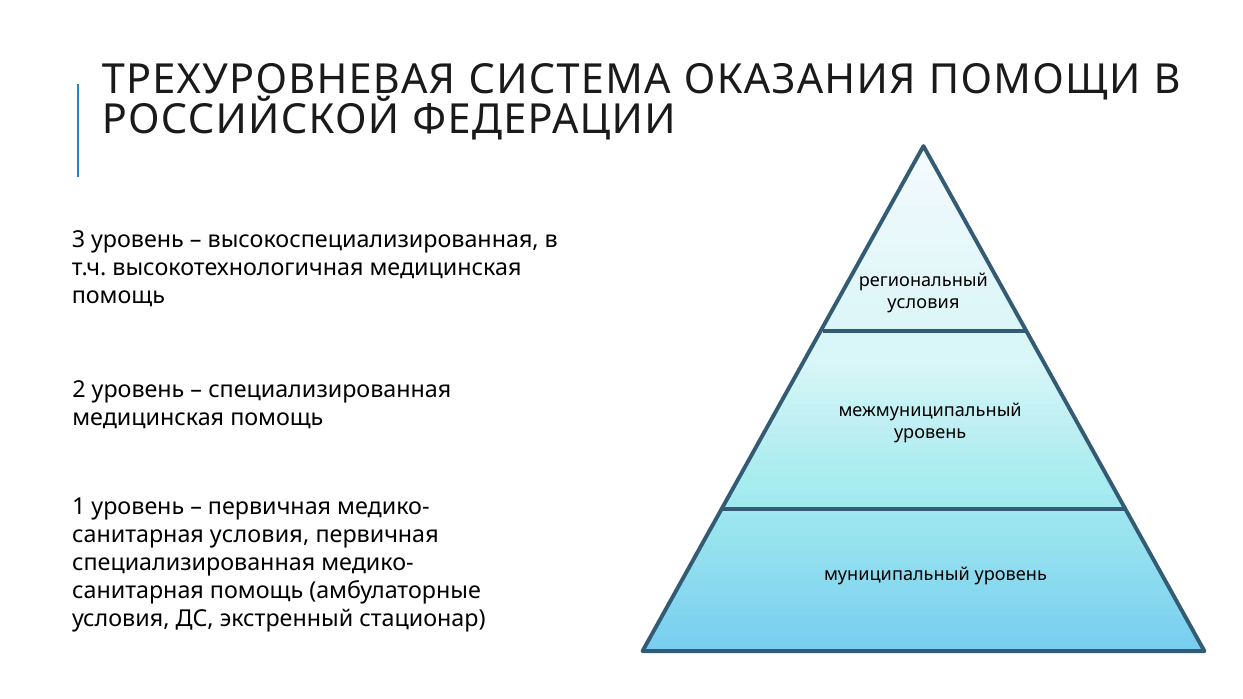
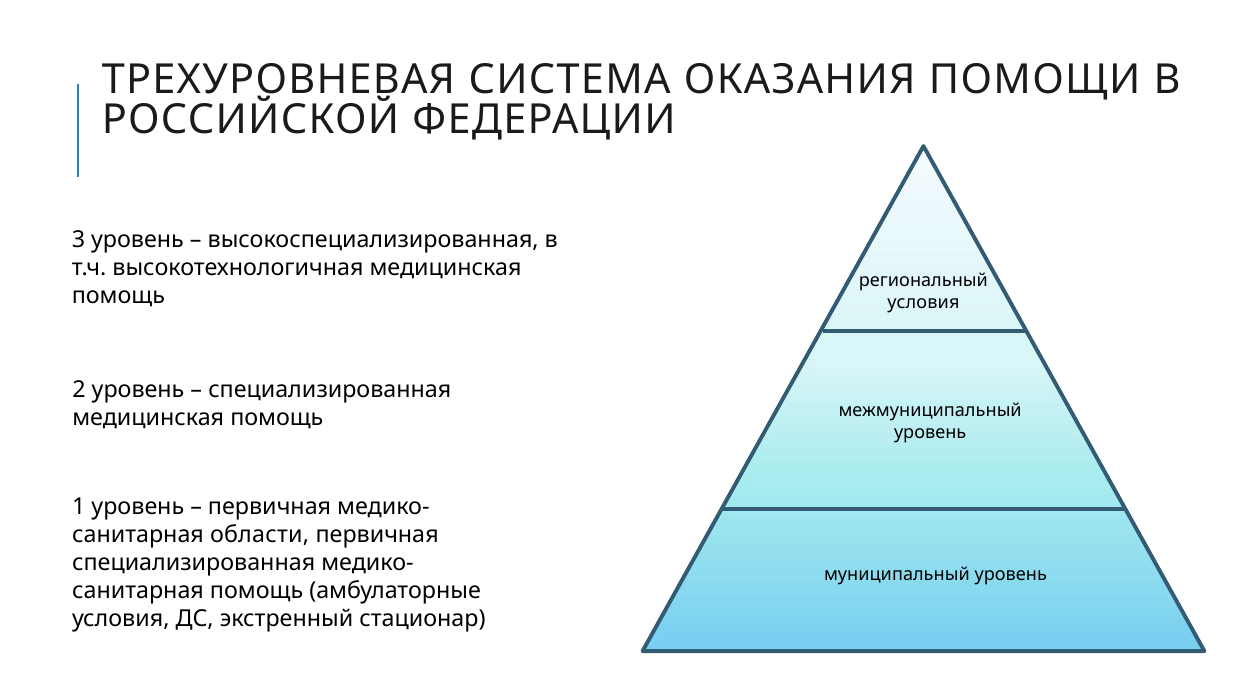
условия: условия -> области (260, 535)
